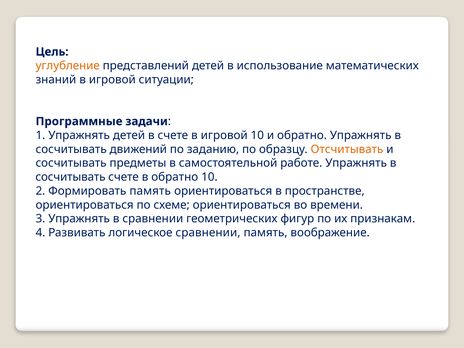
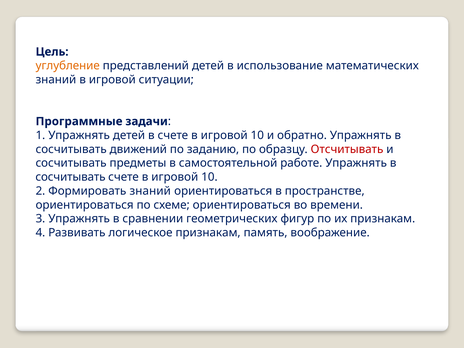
Отсчитывать colour: orange -> red (347, 149)
обратно: обратно -> игровой (175, 177)
Формировать память: память -> знаний (150, 191)
логическое сравнении: сравнении -> признакам (208, 233)
